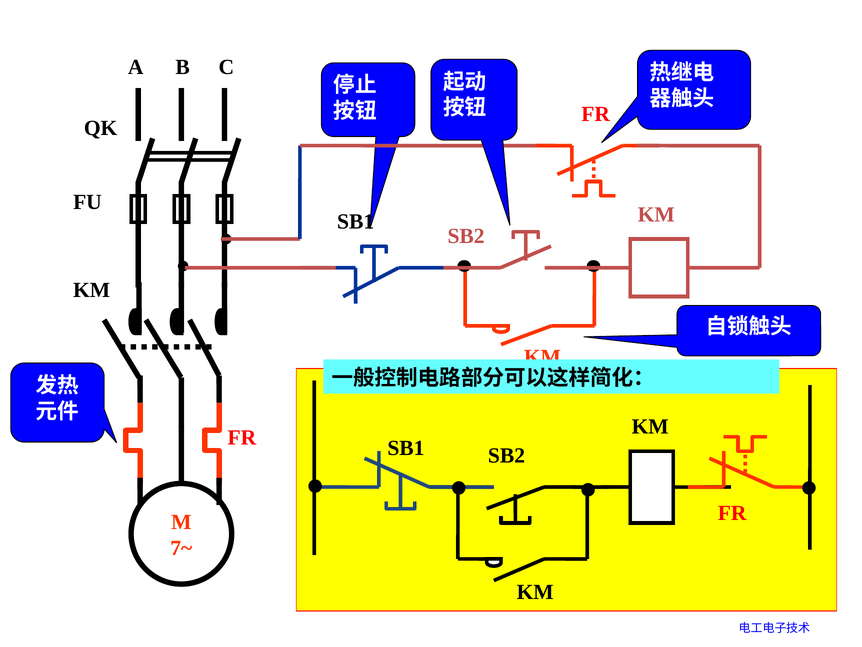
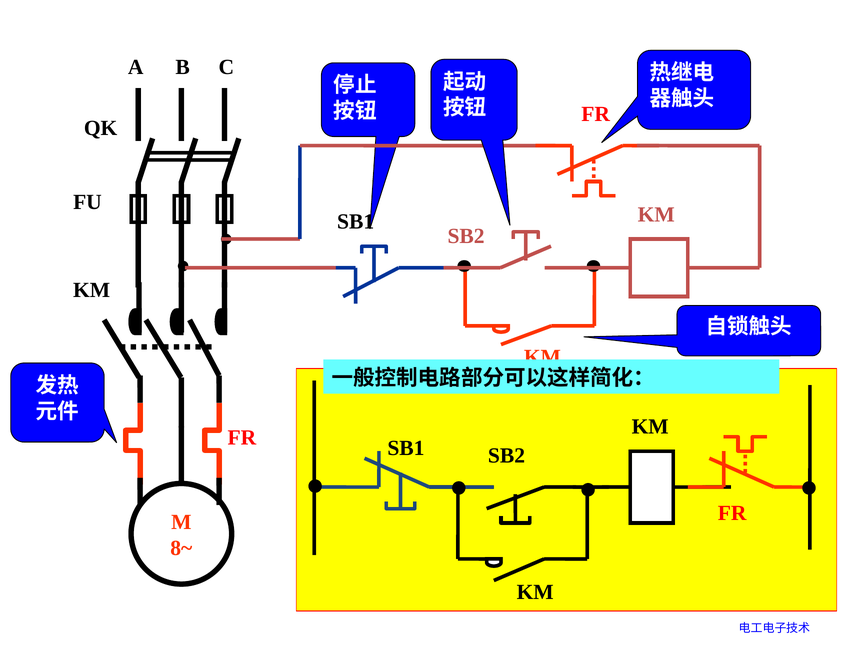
7~: 7~ -> 8~ (181, 548)
